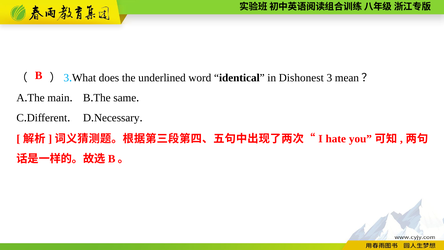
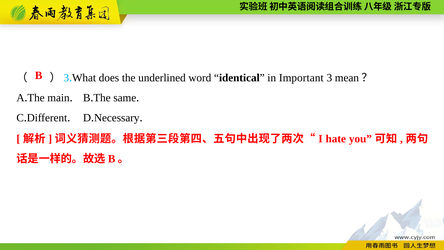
Dishonest: Dishonest -> Important (301, 78)
